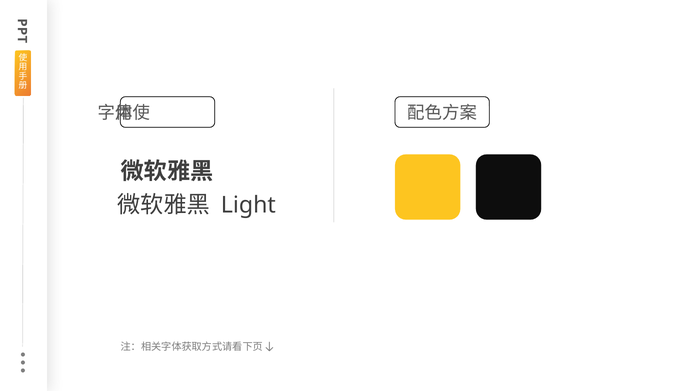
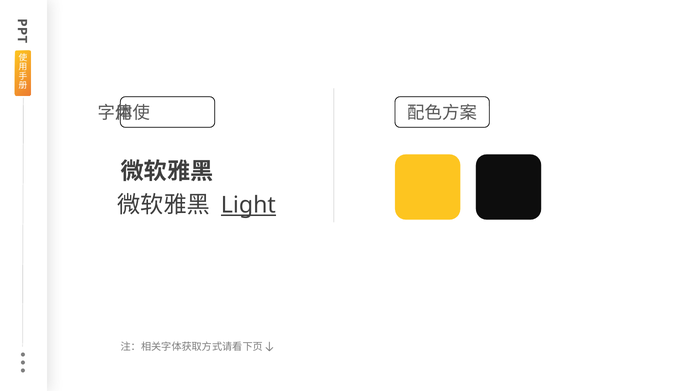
Light underline: none -> present (248, 205)
